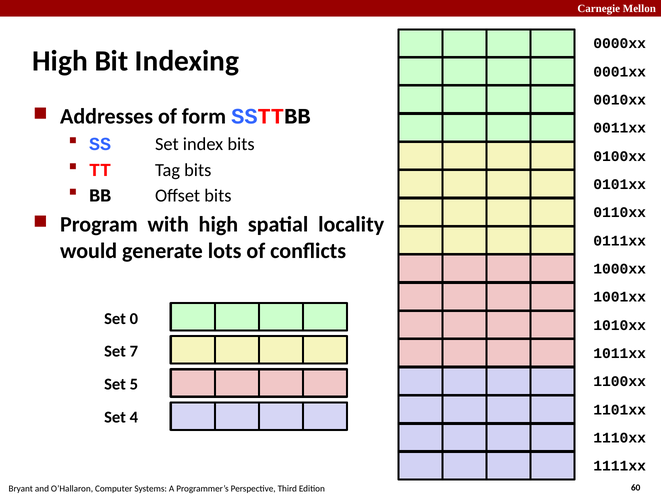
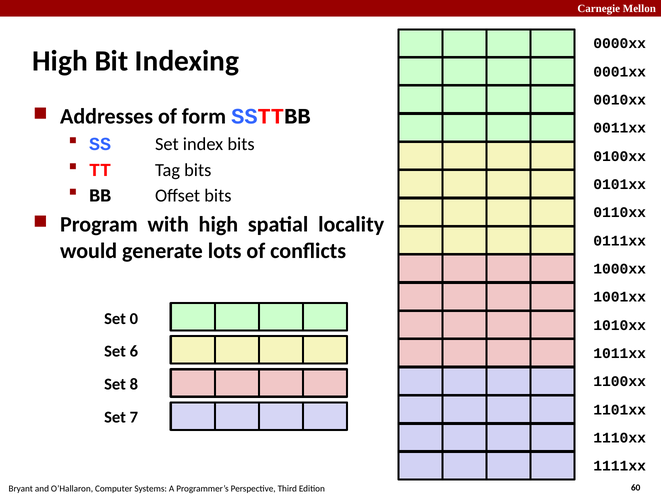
7: 7 -> 6 (134, 351)
5: 5 -> 8 (134, 384)
4: 4 -> 7 (134, 417)
